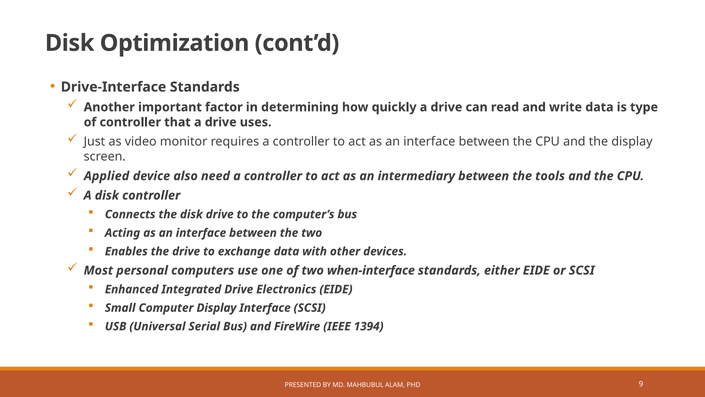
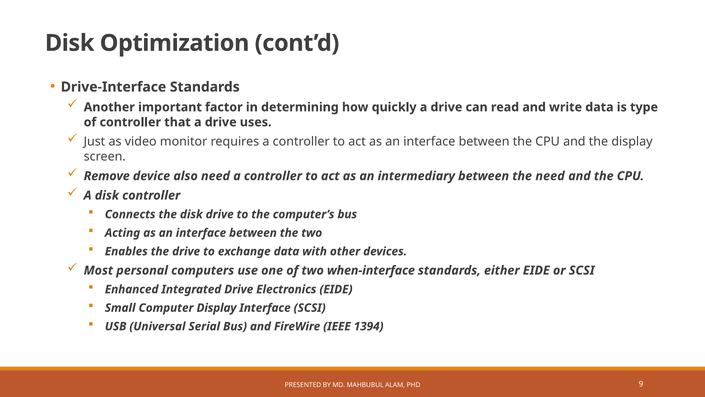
Applied: Applied -> Remove (107, 176)
the tools: tools -> need (550, 176)
